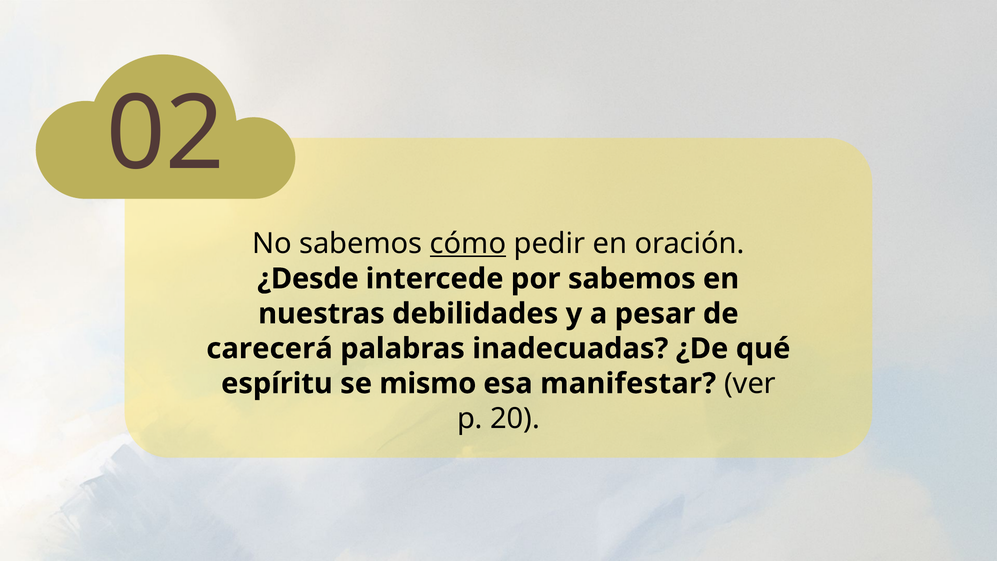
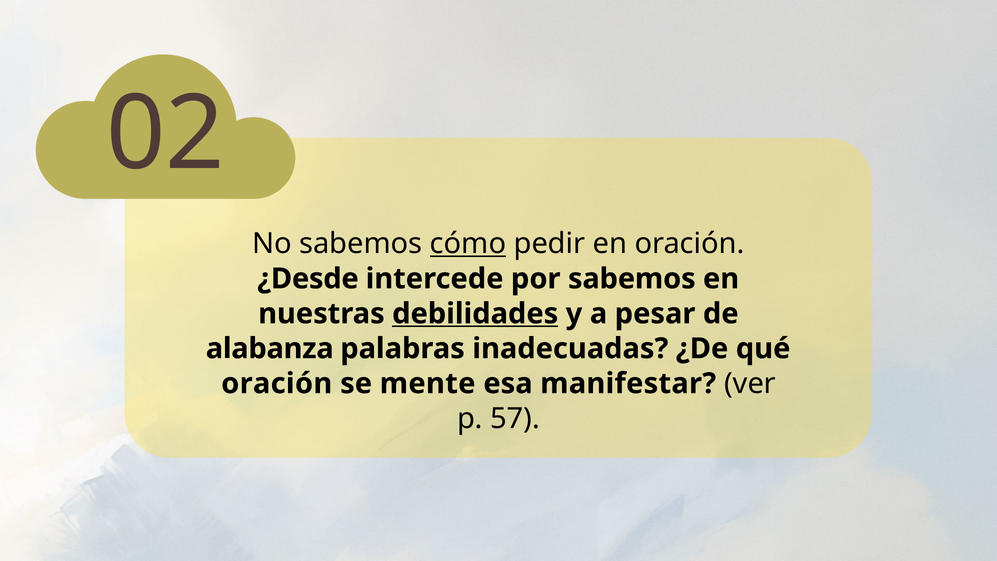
debilidades underline: none -> present (475, 314)
carecerá: carecerá -> alabanza (270, 348)
espíritu: espíritu -> oración (277, 383)
mismo: mismo -> mente (428, 383)
20: 20 -> 57 (515, 418)
